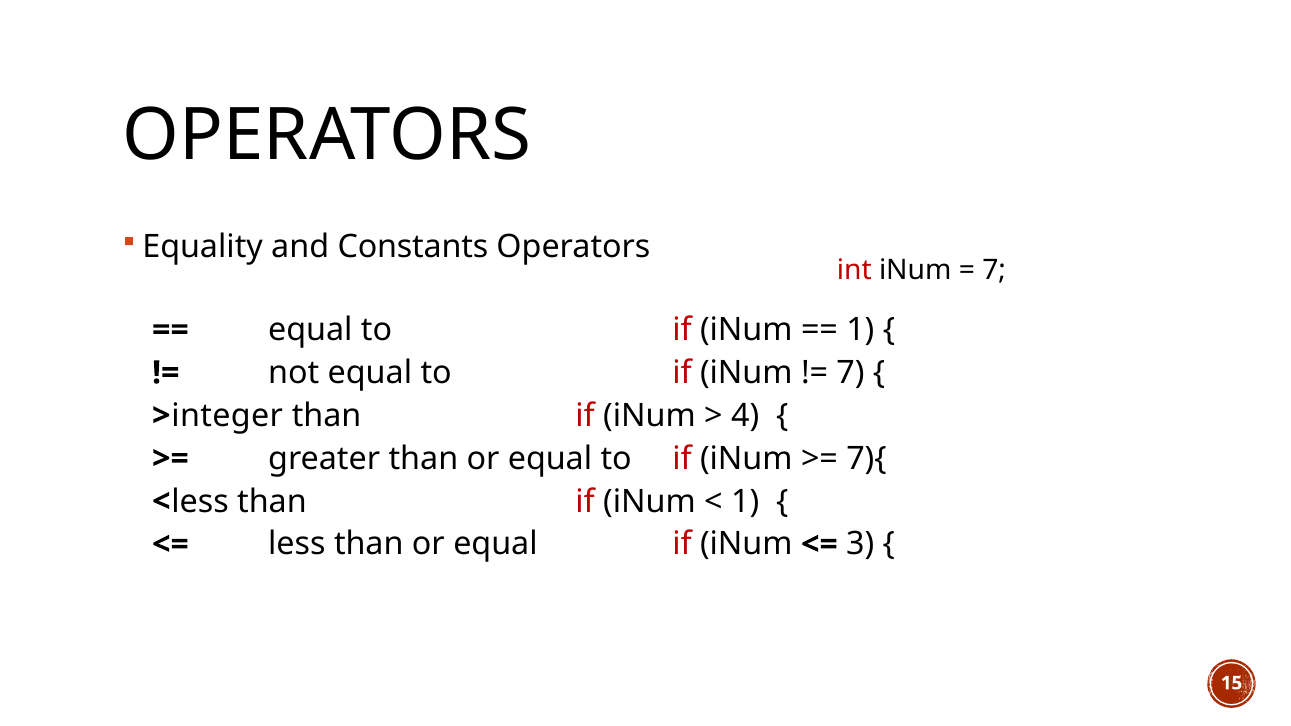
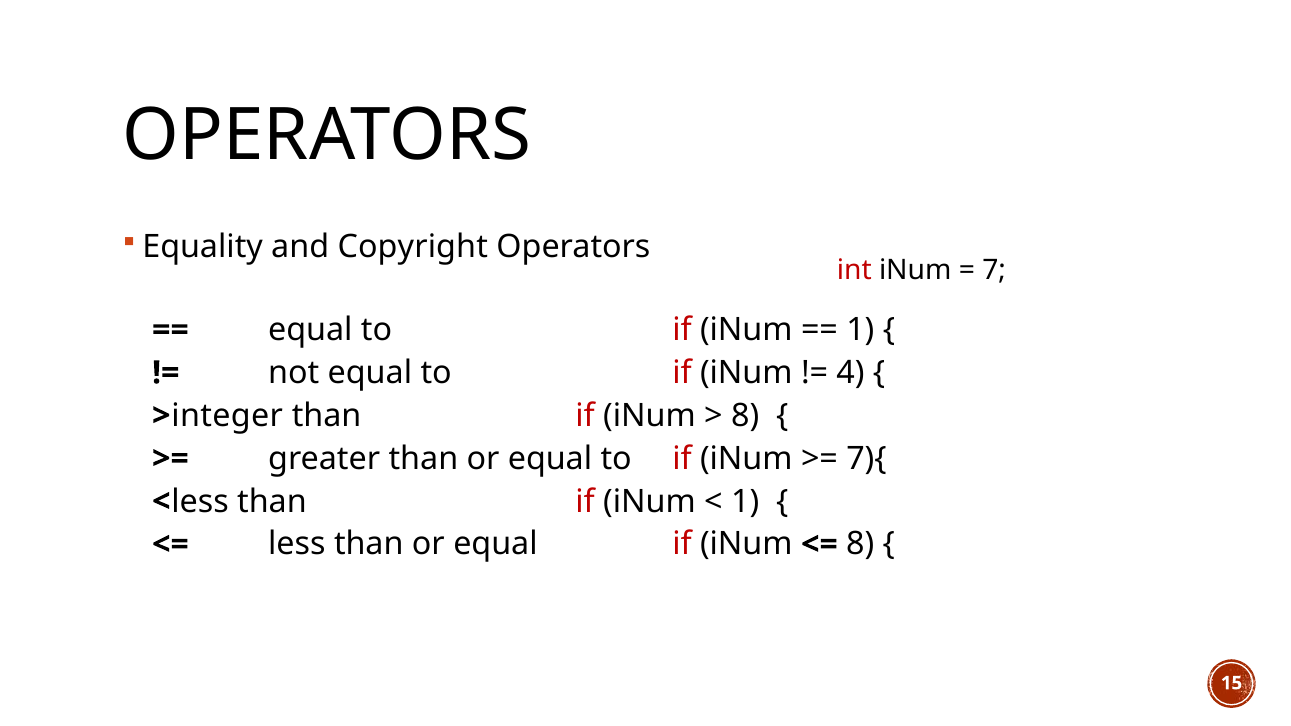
Constants: Constants -> Copyright (413, 247)
7: 7 -> 4 (851, 373)
4: 4 -> 8 (745, 416)
3: 3 -> 8 (860, 544)
